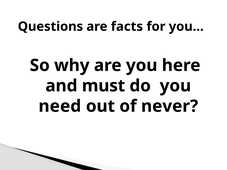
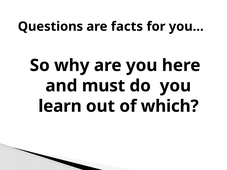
need: need -> learn (60, 106)
never: never -> which (170, 106)
